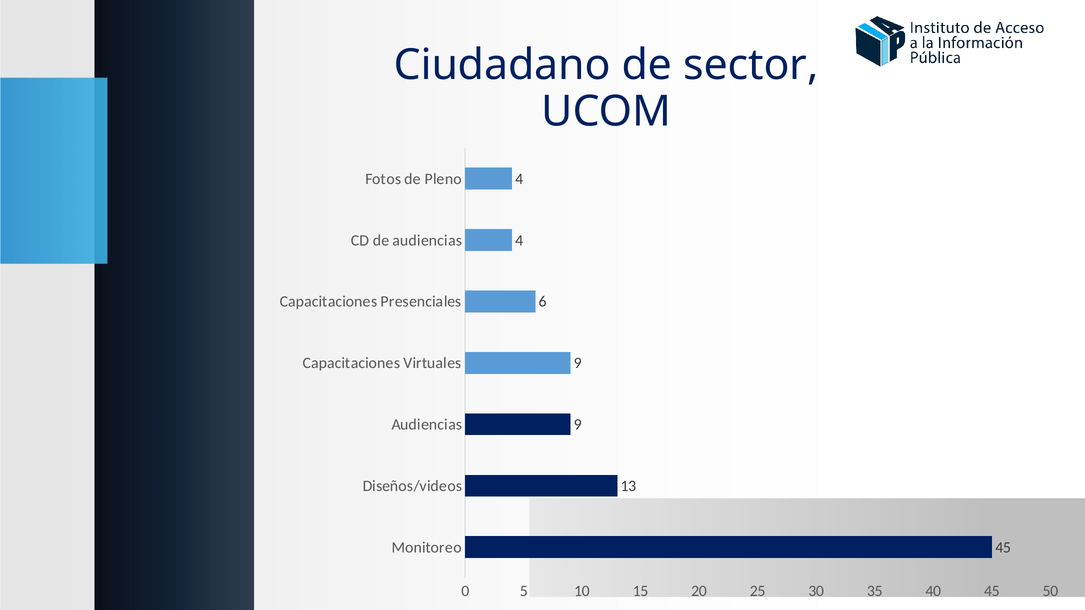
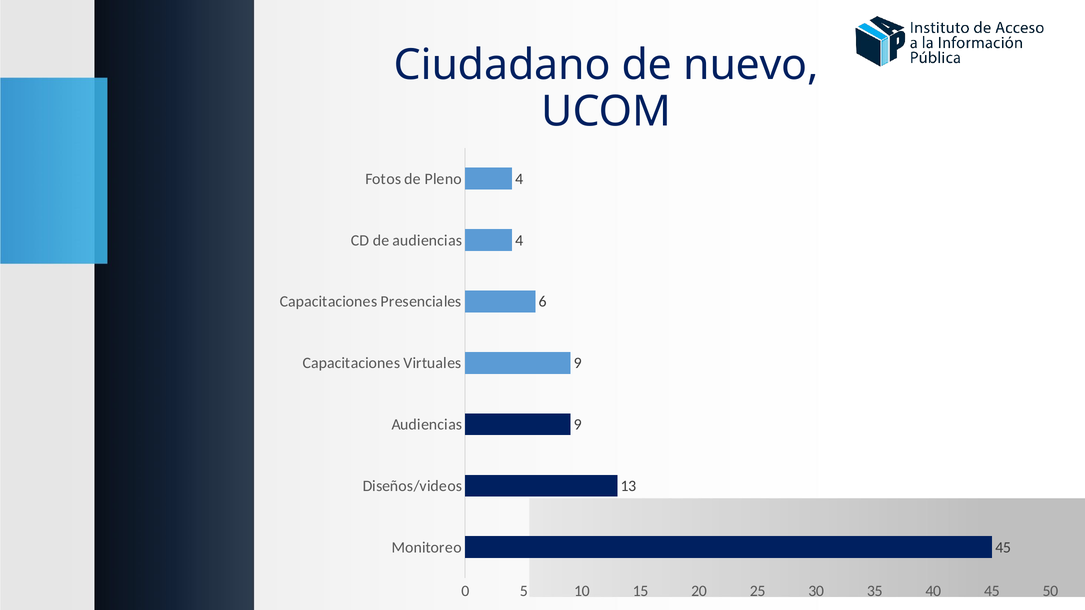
sector: sector -> nuevo (751, 65)
